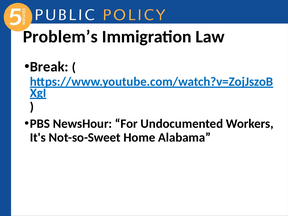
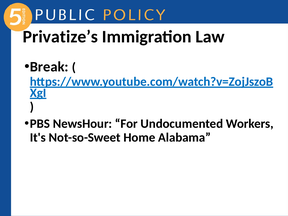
Problem’s: Problem’s -> Privatize’s (60, 37)
